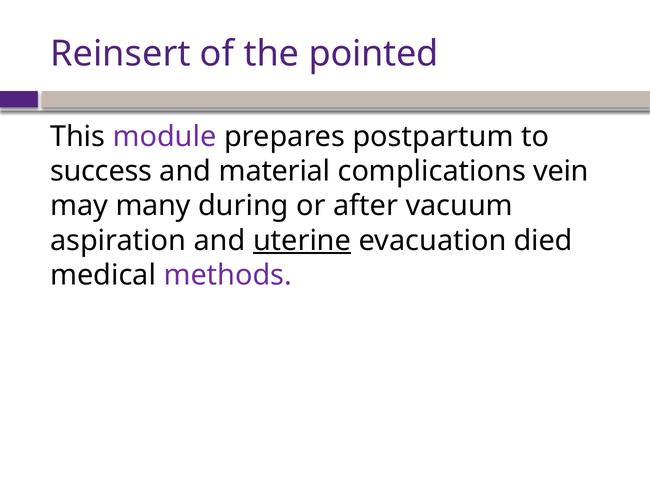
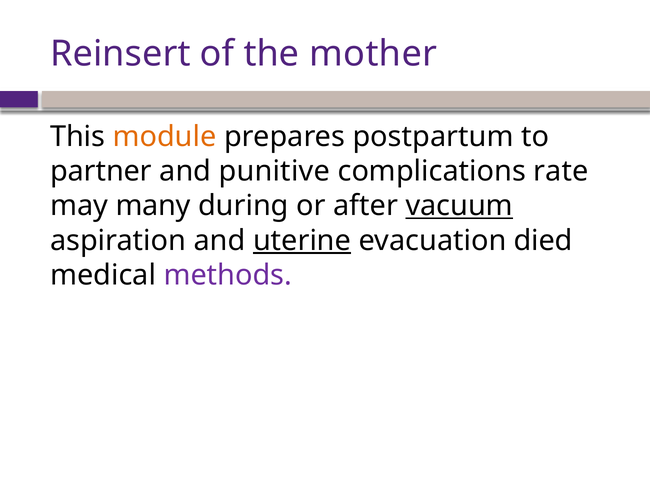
pointed: pointed -> mother (373, 54)
module colour: purple -> orange (165, 136)
success: success -> partner (101, 171)
material: material -> punitive (274, 171)
vein: vein -> rate (561, 171)
vacuum underline: none -> present (459, 206)
